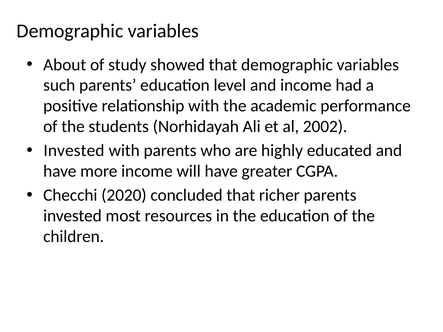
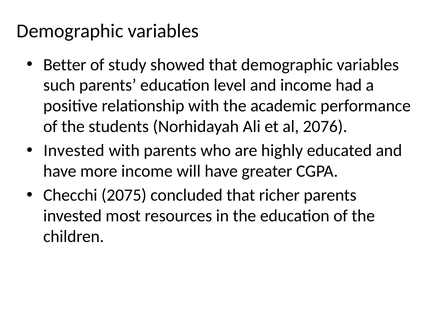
About: About -> Better (65, 65)
2002: 2002 -> 2076 (325, 127)
2020: 2020 -> 2075 (124, 195)
